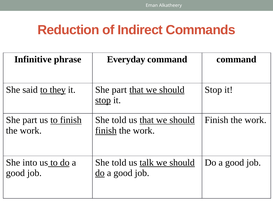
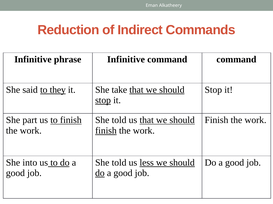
phrase Everyday: Everyday -> Infinitive (126, 60)
part: part -> take (119, 90)
talk: talk -> less (147, 163)
